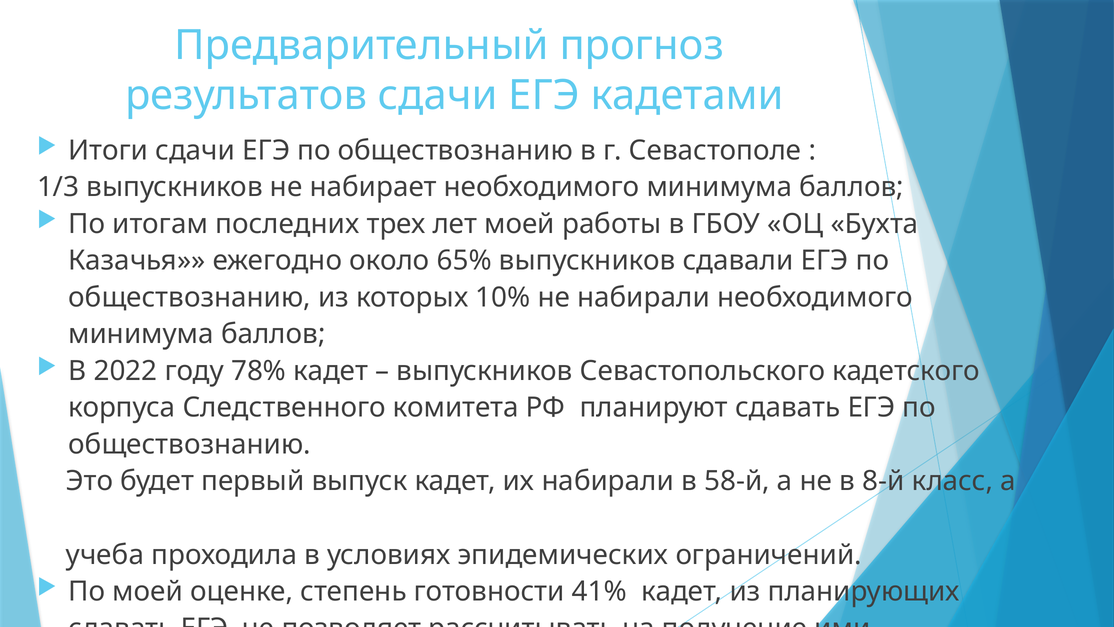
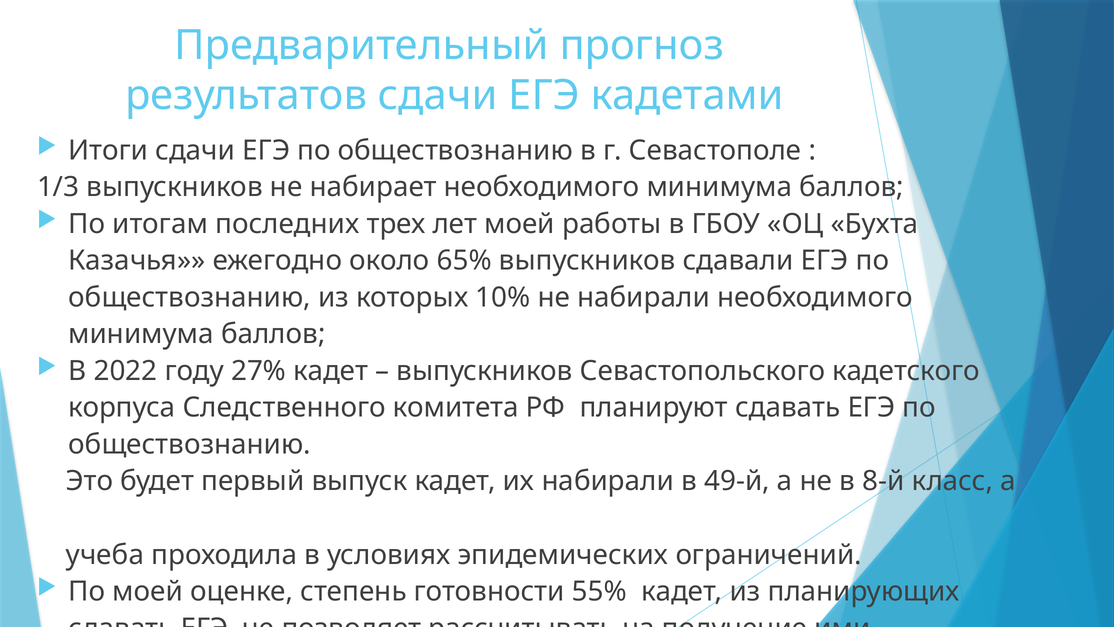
78%: 78% -> 27% (259, 371)
58-й: 58-й -> 49-й (737, 481)
41%: 41% -> 55% (599, 591)
